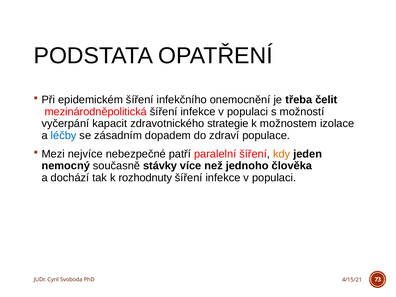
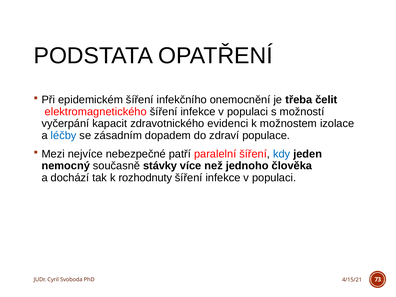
mezinárodněpolitická: mezinárodněpolitická -> elektromagnetického (96, 112)
strategie: strategie -> evidenci (228, 124)
kdy colour: orange -> blue (282, 154)
